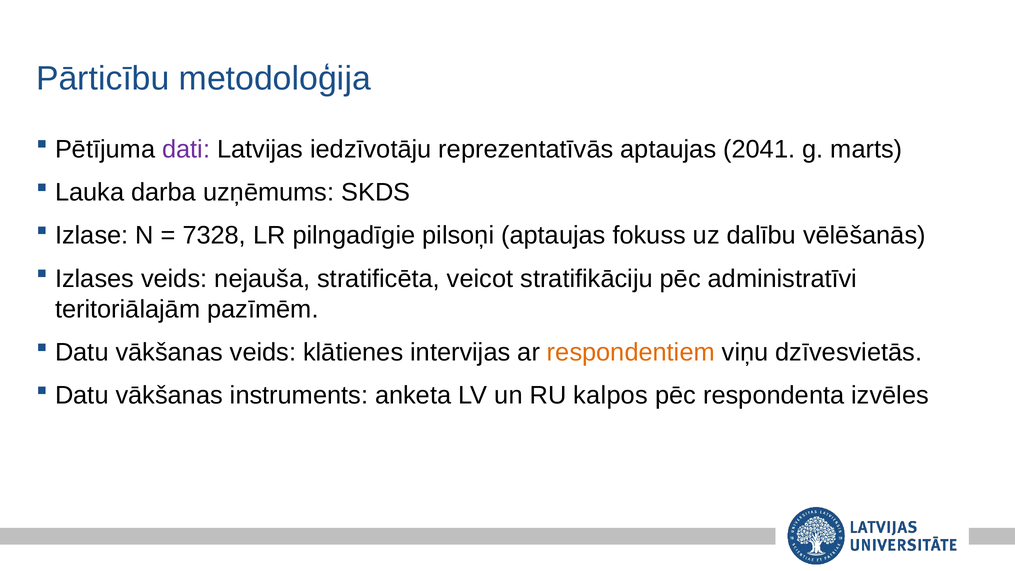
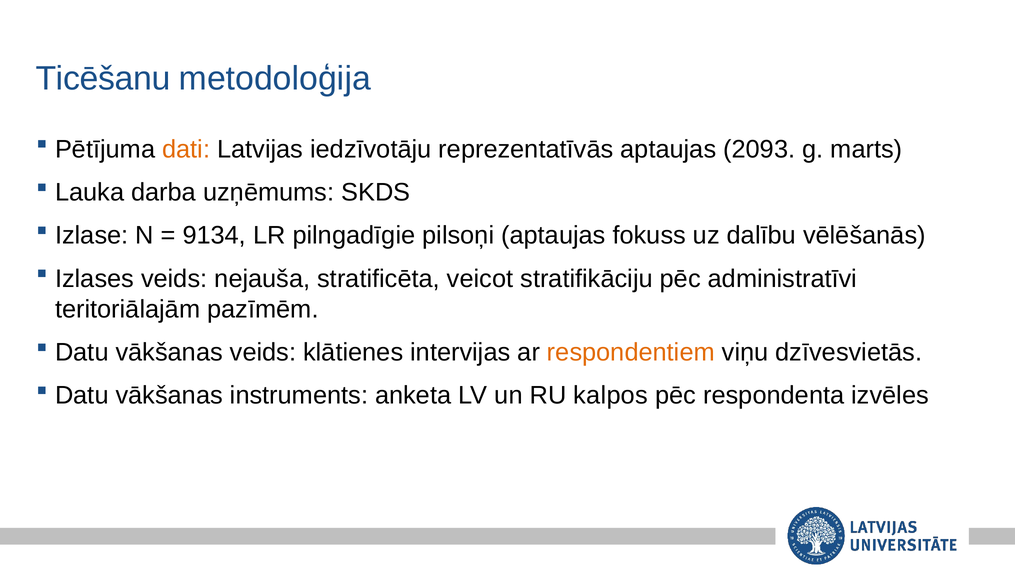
Pārticību: Pārticību -> Ticēšanu (103, 79)
dati colour: purple -> orange (186, 149)
2041: 2041 -> 2093 (759, 149)
7328: 7328 -> 9134 (214, 236)
